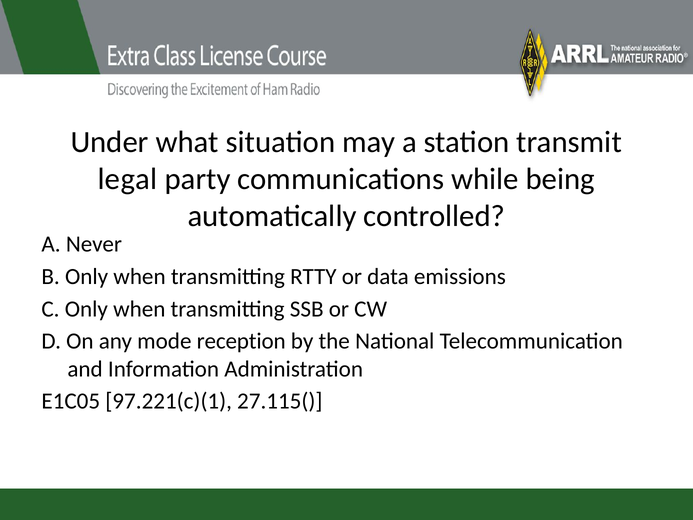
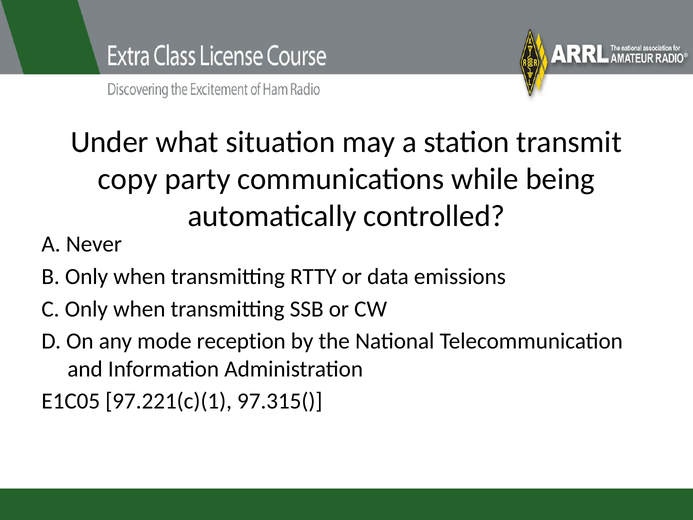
legal: legal -> copy (128, 179)
27.115(: 27.115( -> 97.315( (280, 401)
